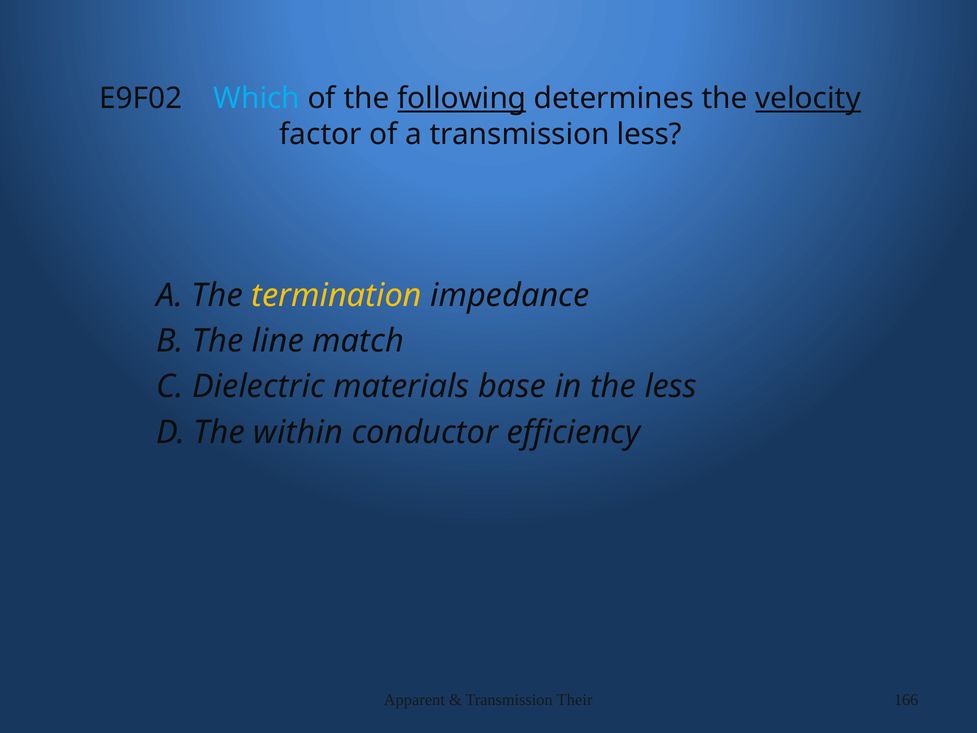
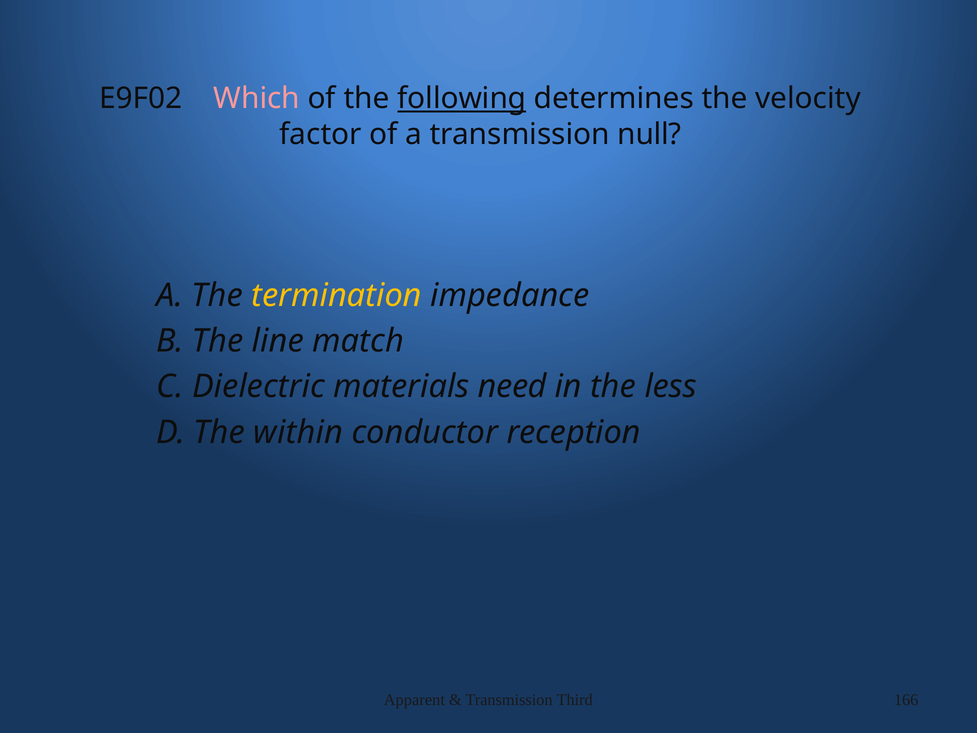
Which colour: light blue -> pink (257, 99)
velocity underline: present -> none (808, 99)
transmission less: less -> null (649, 134)
base: base -> need (512, 387)
efficiency: efficiency -> reception (574, 432)
Their: Their -> Third (575, 700)
